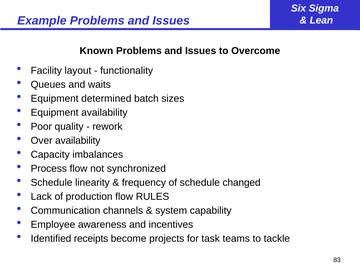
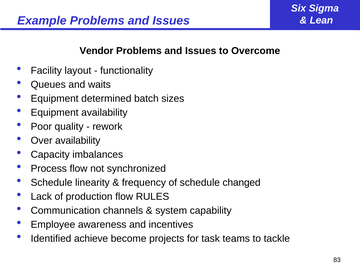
Known: Known -> Vendor (96, 51)
receipts: receipts -> achieve (91, 239)
